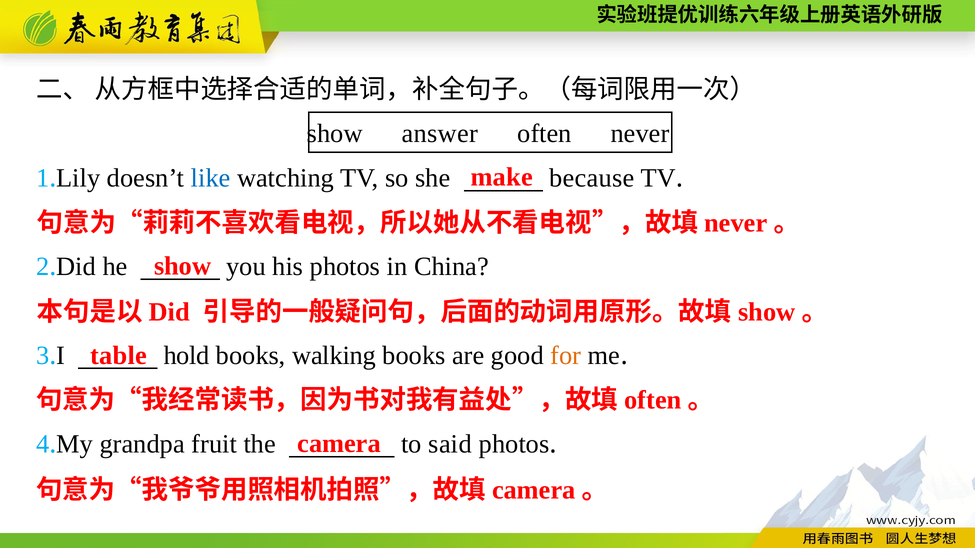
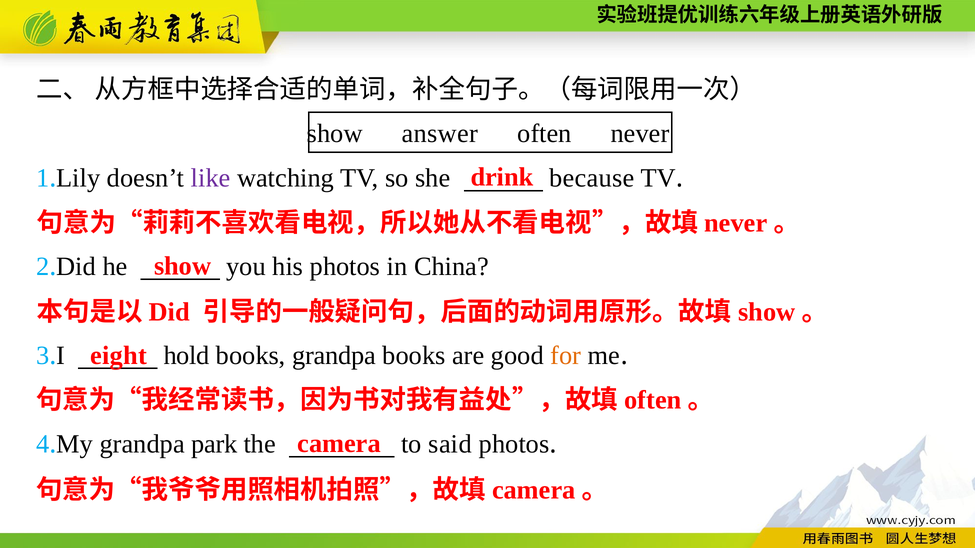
make: make -> drink (502, 177)
like colour: blue -> purple (211, 178)
table: table -> eight (118, 356)
books walking: walking -> grandpa (334, 356)
fruit: fruit -> park (214, 444)
